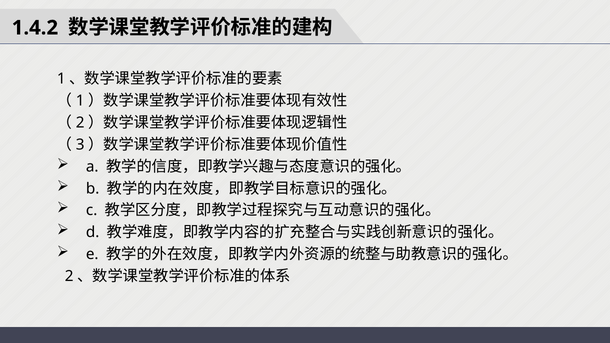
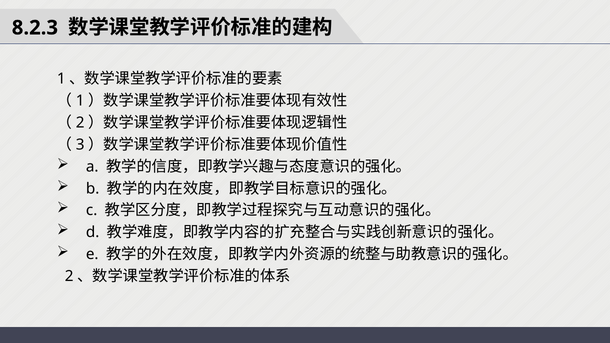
1.4.2: 1.4.2 -> 8.2.3 (35, 28)
